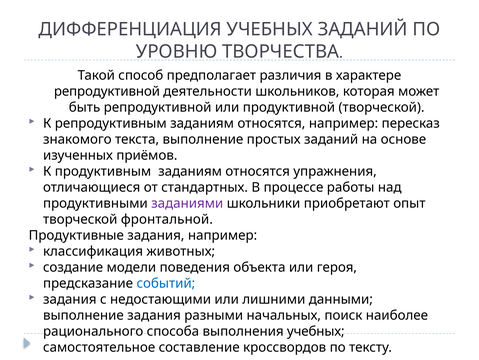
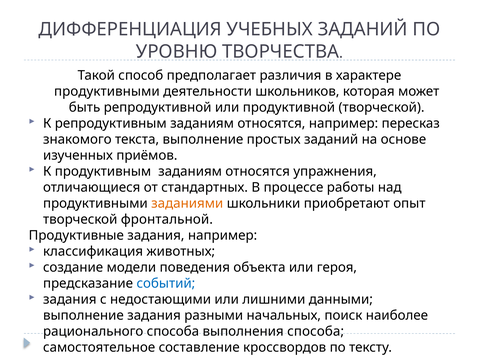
репродуктивной: репродуктивной -> продуктивными (107, 91)
заданиями colour: purple -> orange (187, 203)
выполнения учебных: учебных -> способа (316, 331)
